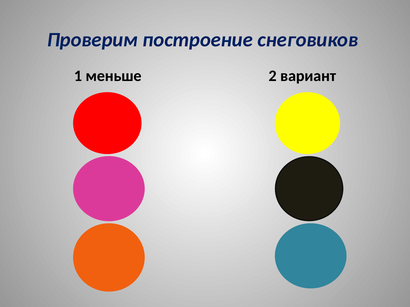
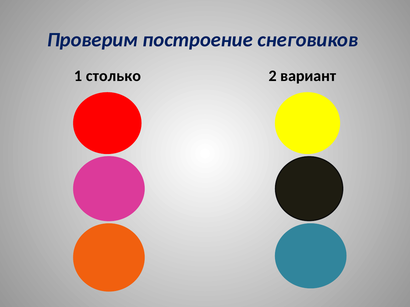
меньше: меньше -> столько (113, 76)
